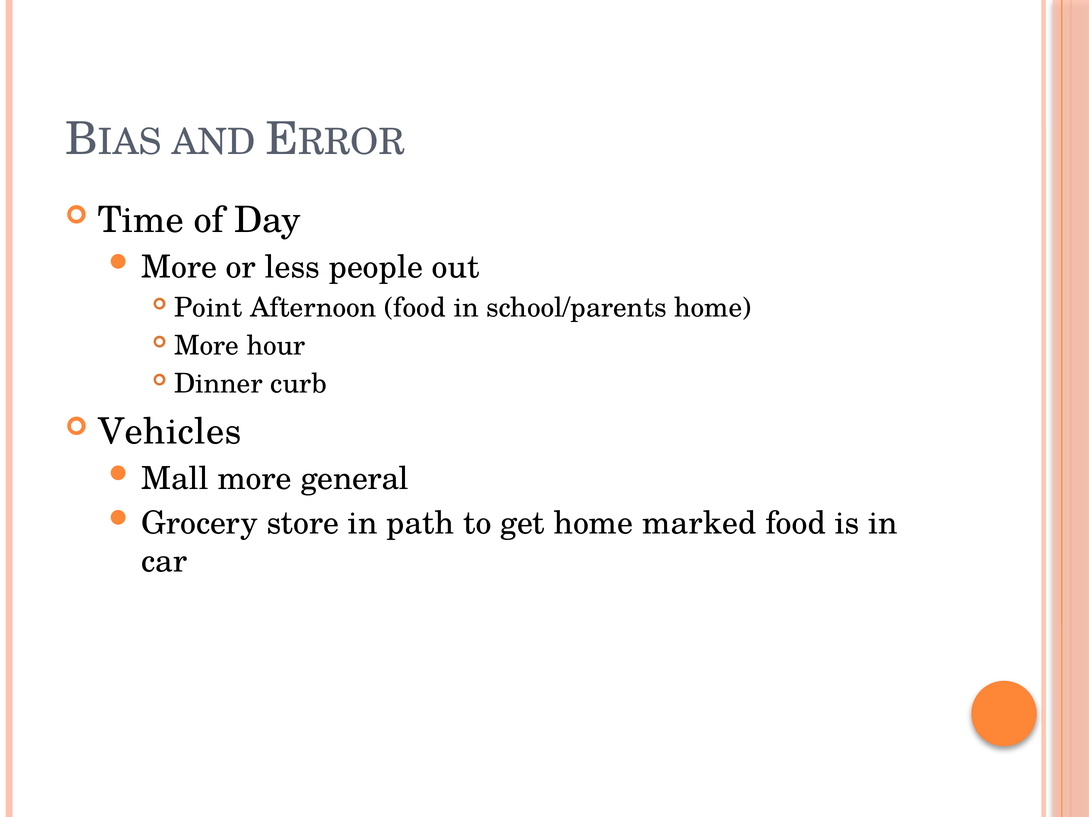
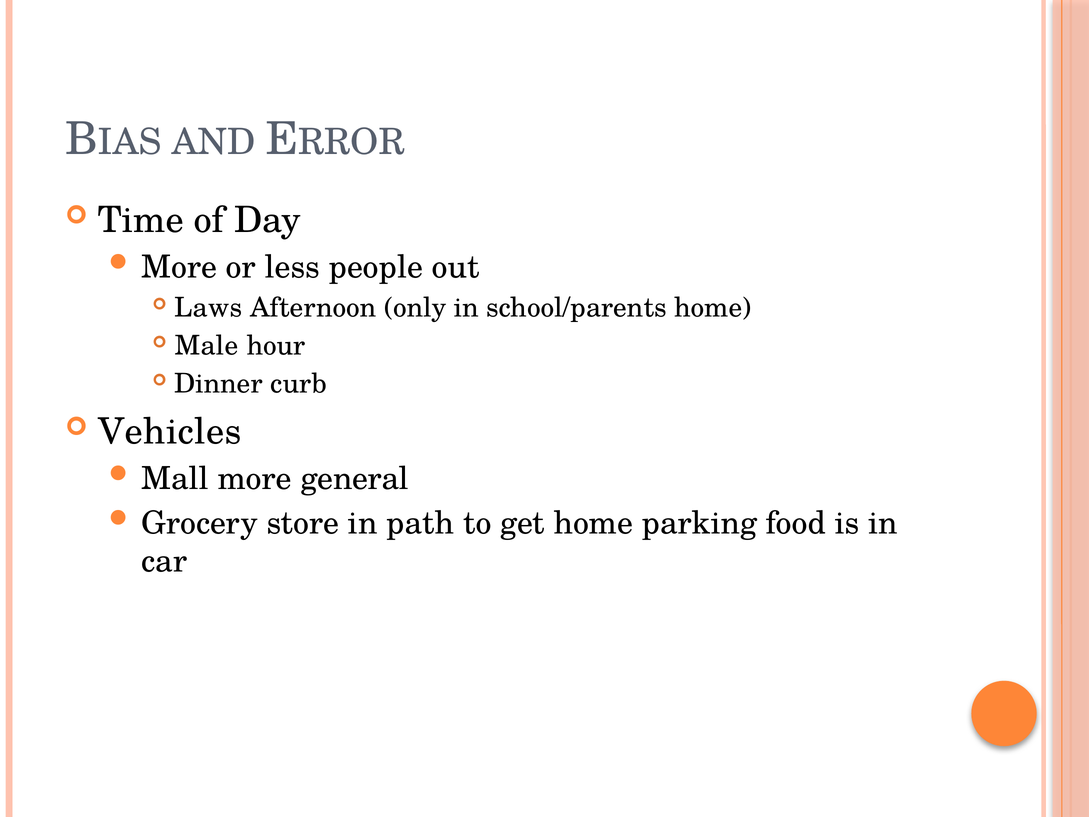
Point: Point -> Laws (208, 308)
Afternoon food: food -> only (415, 308)
More: More -> Male (206, 346)
marked: marked -> parking (700, 523)
